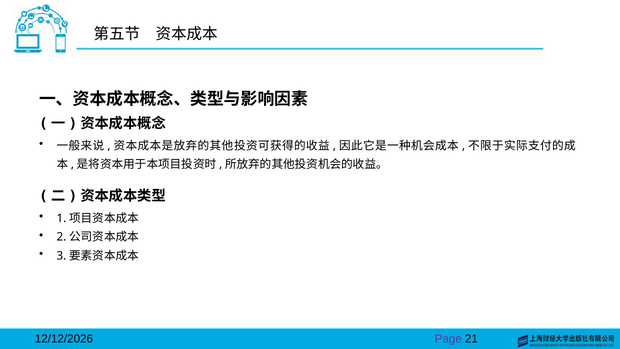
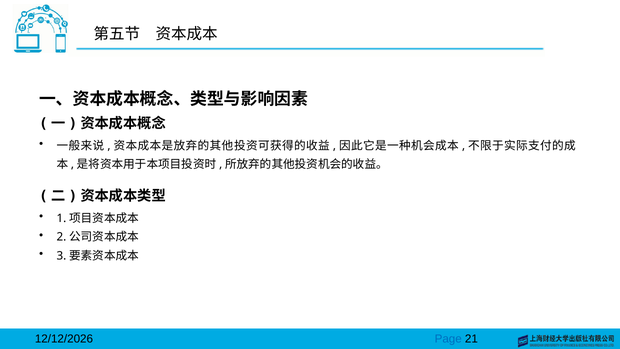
Page colour: purple -> blue (448, 338)
